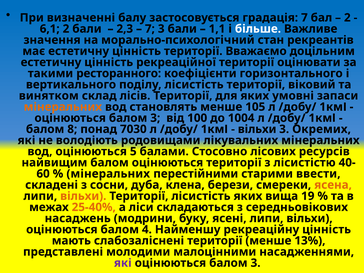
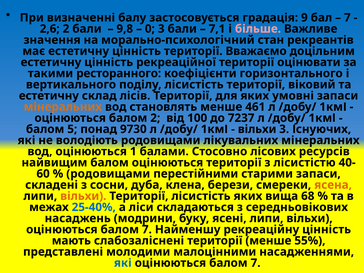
градація 7: 7 -> 9 (304, 18)
2: 2 -> 7 (347, 18)
6,1: 6,1 -> 2,6 (50, 29)
2,3: 2,3 -> 9,8 (125, 29)
7: 7 -> 0 (150, 29)
1,1: 1,1 -> 7,1 (217, 29)
більше colour: white -> pink (258, 29)
винятком: винятком -> естетичну (49, 96)
105: 105 -> 461 (255, 107)
3: 3 -> 2 (155, 118)
1004: 1004 -> 7237 (241, 118)
8: 8 -> 5 (72, 129)
7030: 7030 -> 9730 (133, 129)
Окремих: Окремих -> Існуючих (322, 129)
5: 5 -> 1 (133, 151)
мінеральних: мінеральних -> родовищами (108, 174)
старими ввести: ввести -> запаси (318, 174)
19: 19 -> 68 (308, 196)
25-40% colour: orange -> blue (94, 207)
4: 4 -> 7 (147, 229)
13%: 13% -> 55% (310, 241)
які colour: purple -> blue (123, 263)
3: 3 -> 7 (256, 263)
